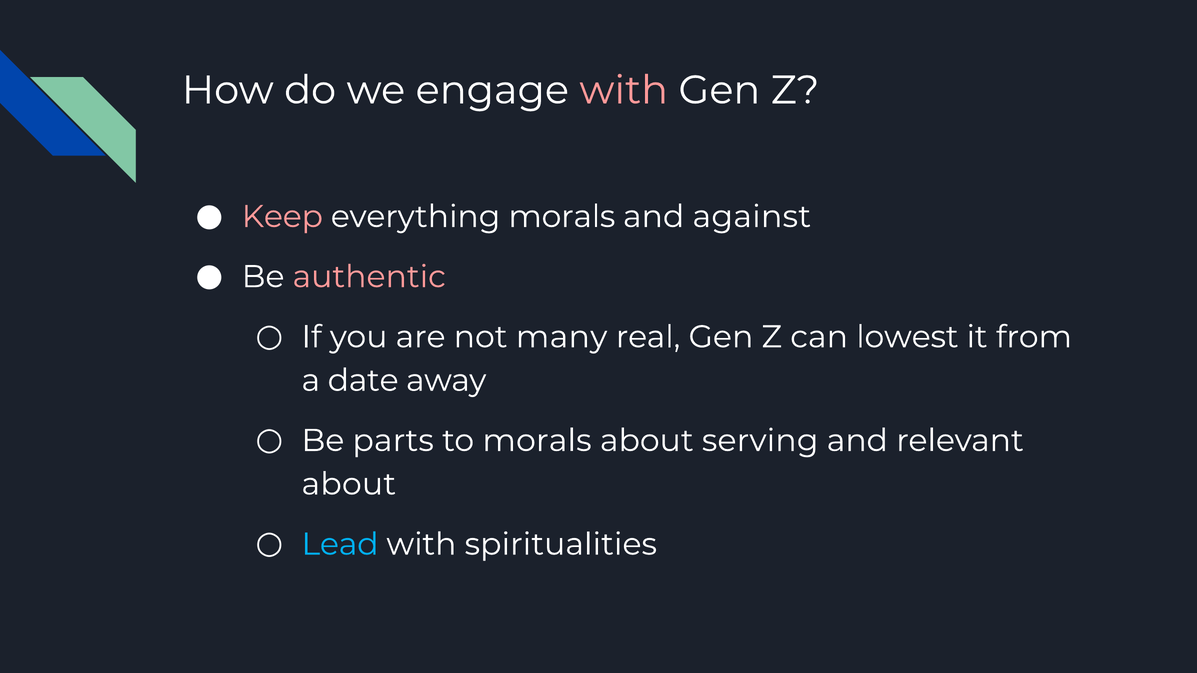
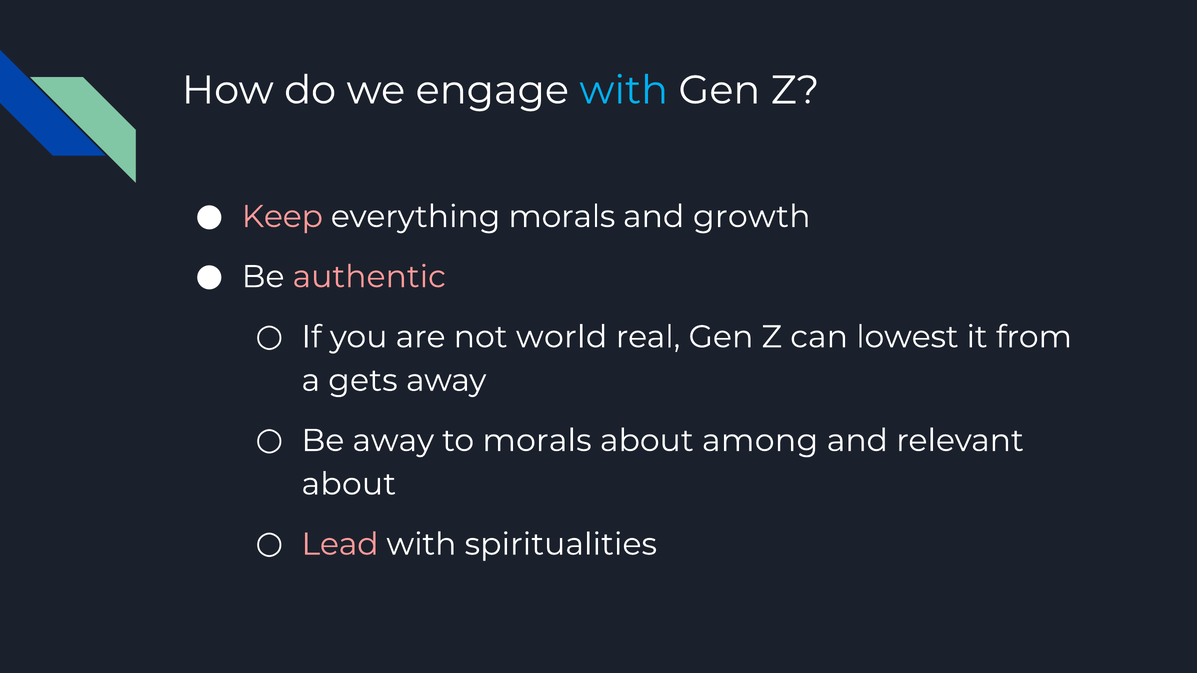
with colour: pink -> light blue (624, 90)
against: against -> growth (752, 217)
many: many -> world (562, 337)
date: date -> gets (363, 381)
Be parts: parts -> away (393, 441)
serving: serving -> among (760, 441)
Lead colour: light blue -> pink (340, 545)
